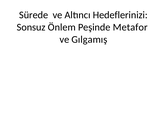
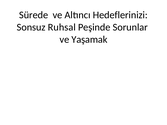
Önlem: Önlem -> Ruhsal (62, 27)
Metafor: Metafor -> Sorunlar (130, 27)
Gılgamış: Gılgamış -> Yaşamak (89, 40)
